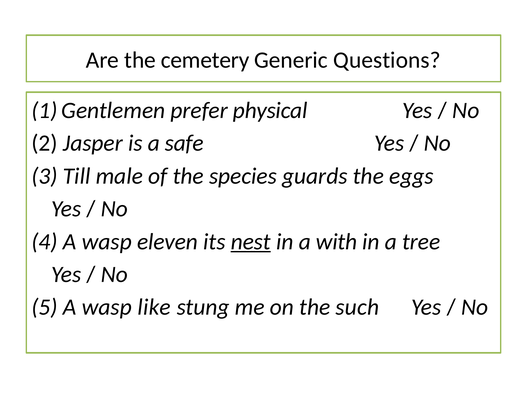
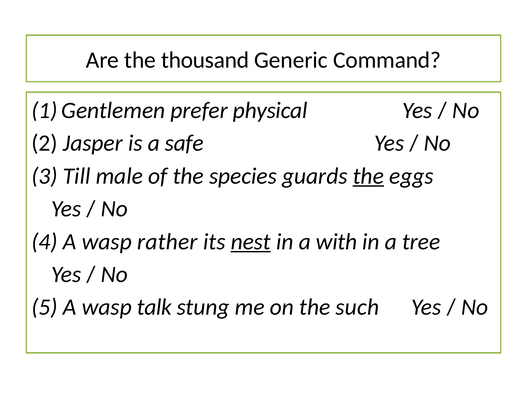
cemetery: cemetery -> thousand (205, 60)
Questions: Questions -> Command (387, 60)
the underline: none -> present (368, 176)
eleven: eleven -> rather (167, 242)
like: like -> talk (154, 307)
